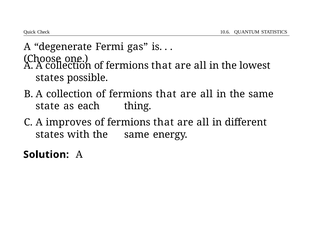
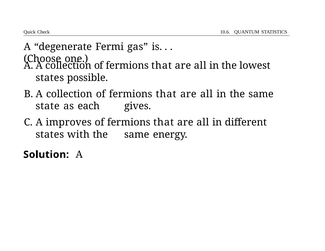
thing: thing -> gives (138, 106)
